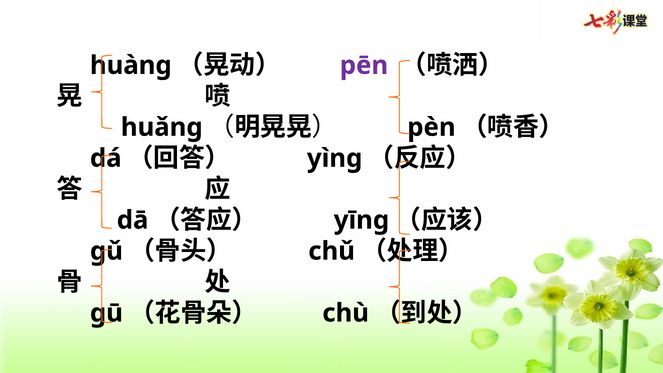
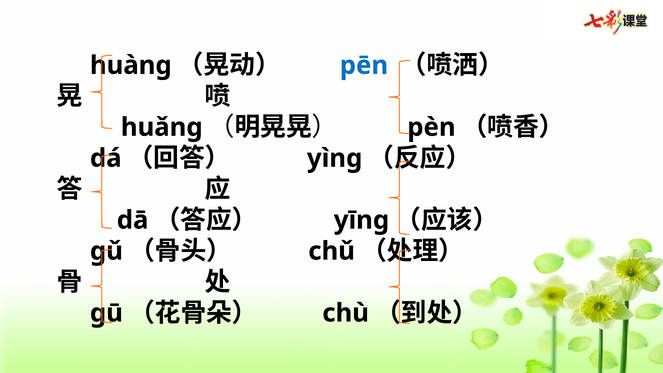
pēn colour: purple -> blue (364, 65)
